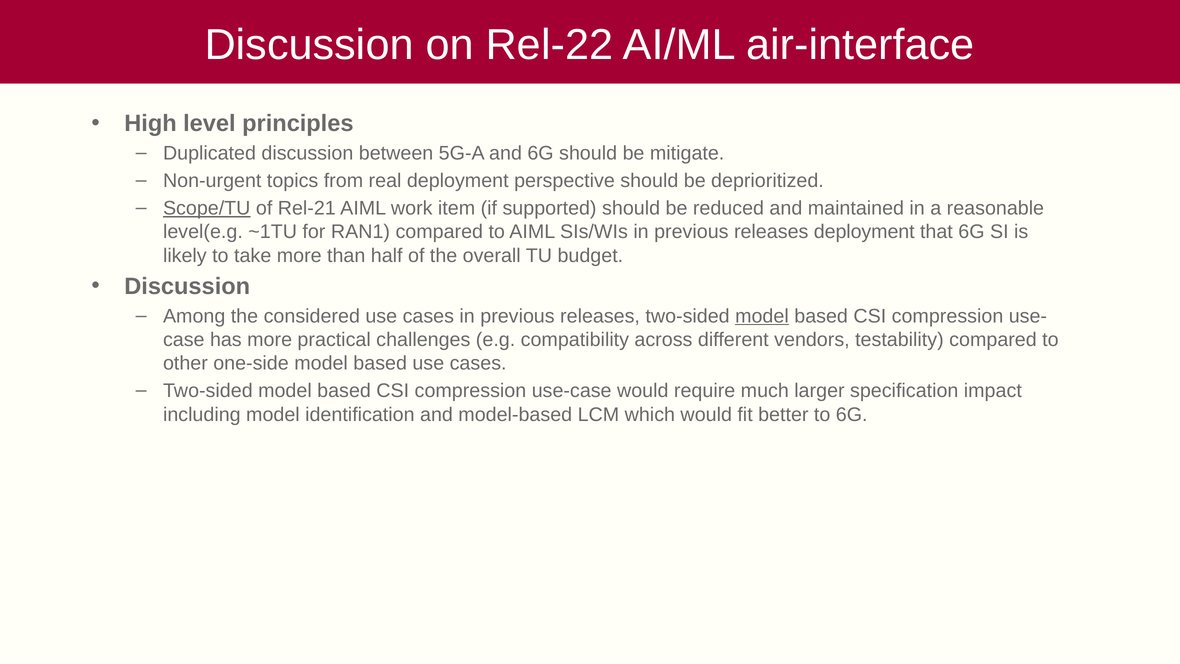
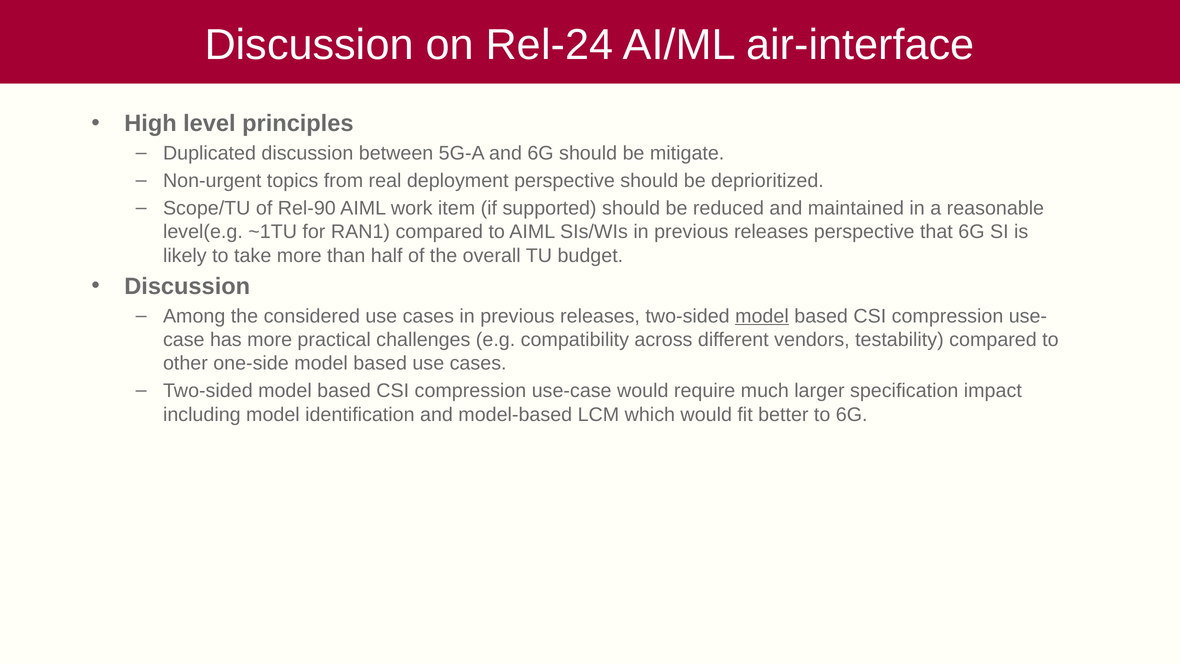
Rel-22: Rel-22 -> Rel-24 (549, 45)
Scope/TU underline: present -> none (207, 208)
Rel-21: Rel-21 -> Rel-90 (307, 208)
releases deployment: deployment -> perspective (864, 232)
